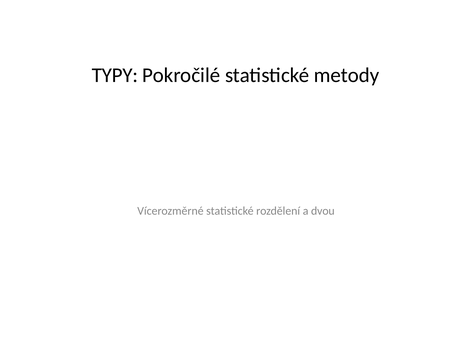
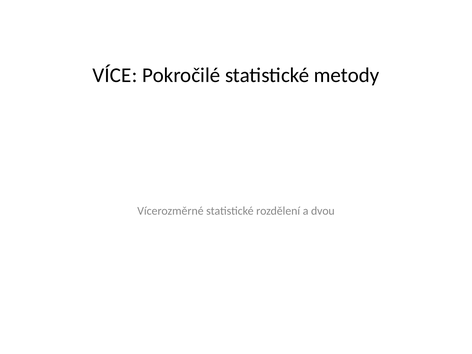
TYPY: TYPY -> VÍCE (115, 75)
